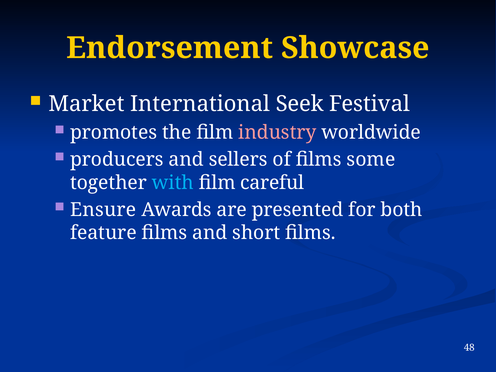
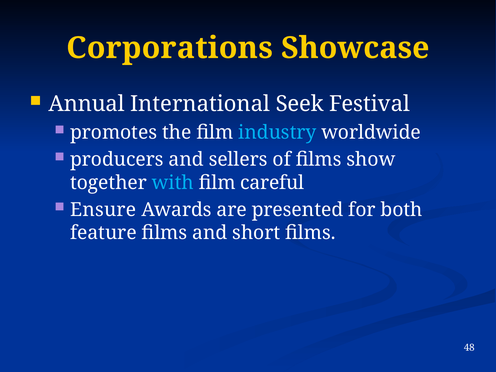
Endorsement: Endorsement -> Corporations (170, 48)
Market: Market -> Annual (87, 104)
industry colour: pink -> light blue (277, 133)
some: some -> show (371, 160)
